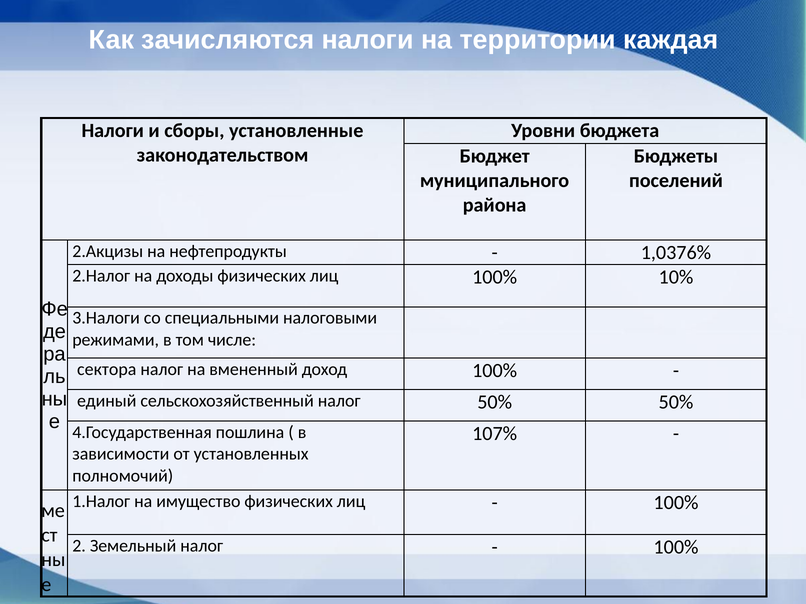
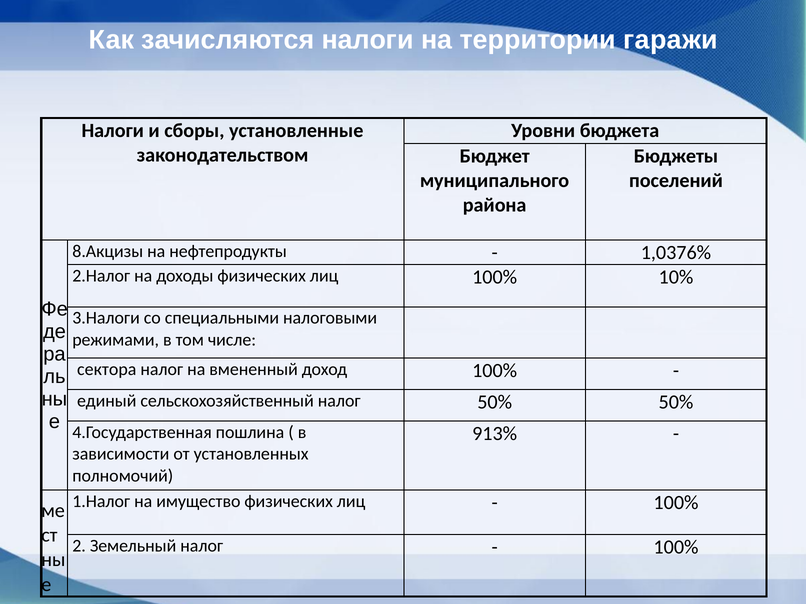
каждая: каждая -> гаражи (671, 40)
2.Акцизы: 2.Акцизы -> 8.Акцизы (108, 251)
107%: 107% -> 913% (495, 434)
